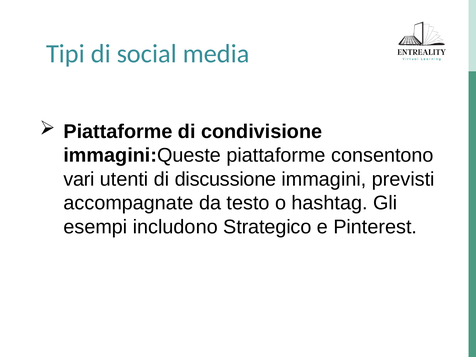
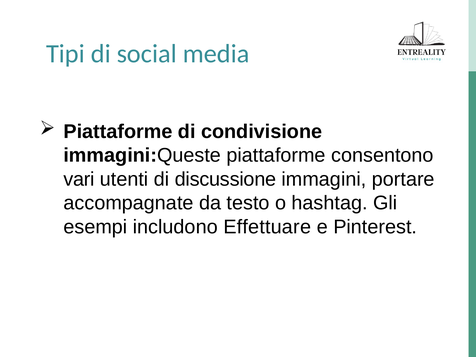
previsti: previsti -> portare (403, 179)
Strategico: Strategico -> Effettuare (267, 227)
